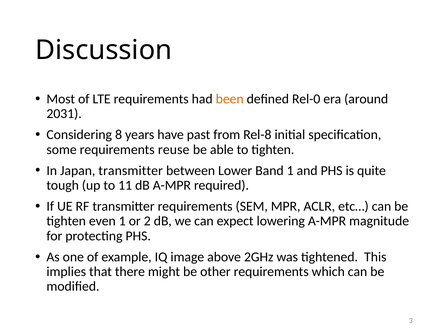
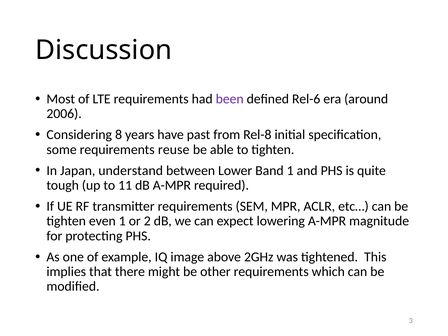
been colour: orange -> purple (230, 99)
Rel-0: Rel-0 -> Rel-6 (306, 99)
2031: 2031 -> 2006 (64, 114)
Japan transmitter: transmitter -> understand (131, 171)
